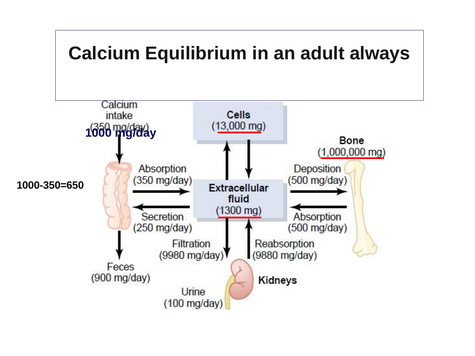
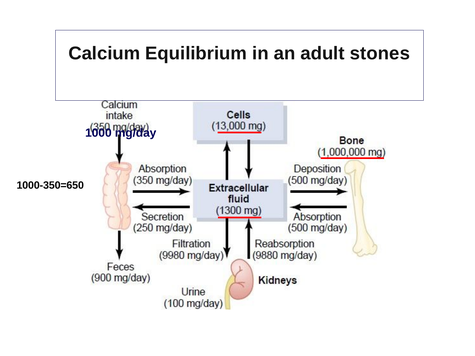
always: always -> stones (380, 53)
